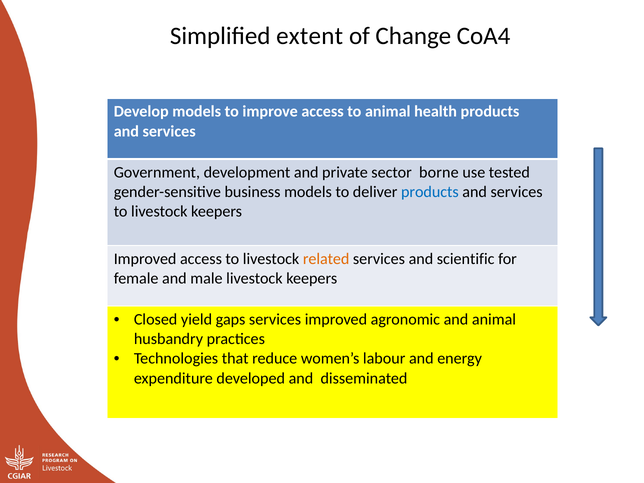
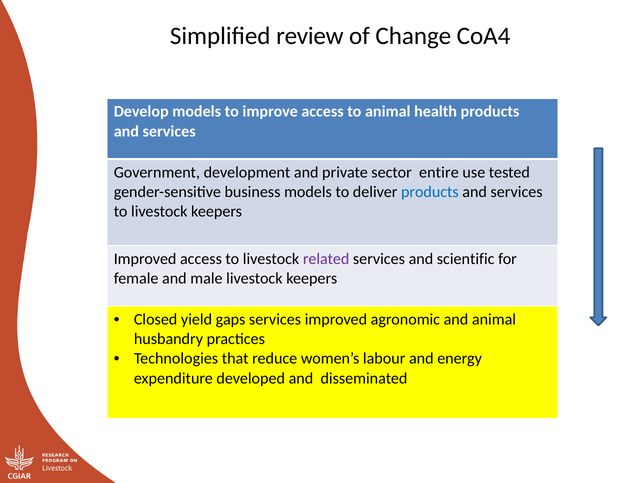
extent: extent -> review (310, 36)
borne: borne -> entire (439, 172)
related colour: orange -> purple (326, 259)
